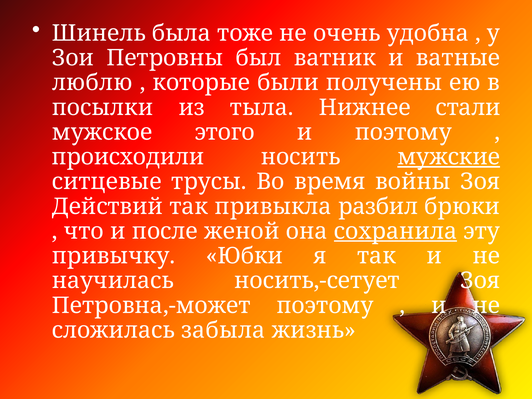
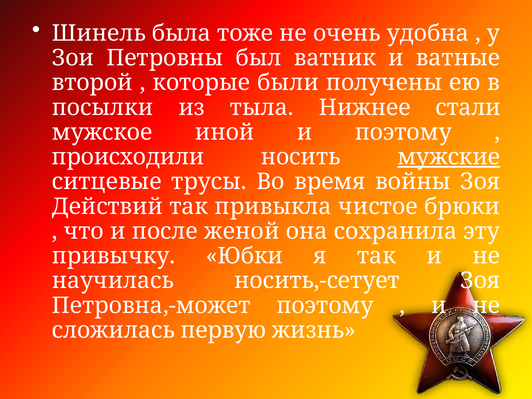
люблю: люблю -> второй (92, 83)
этого: этого -> иной (225, 132)
разбил: разбил -> чистое (378, 206)
сохранила underline: present -> none (396, 231)
забыла: забыла -> первую (223, 330)
